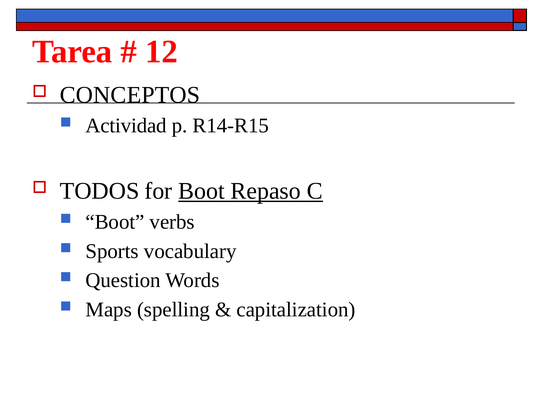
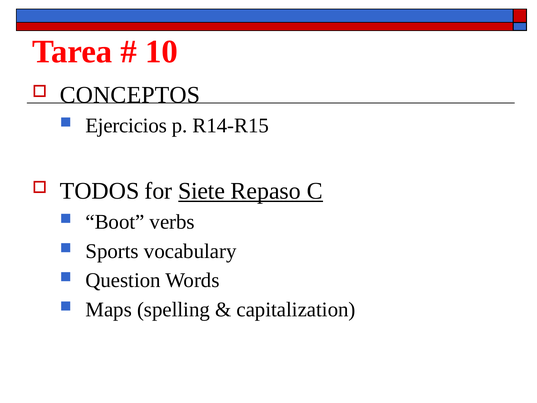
12: 12 -> 10 (162, 52)
Actividad: Actividad -> Ejercicios (126, 126)
for Boot: Boot -> Siete (202, 191)
